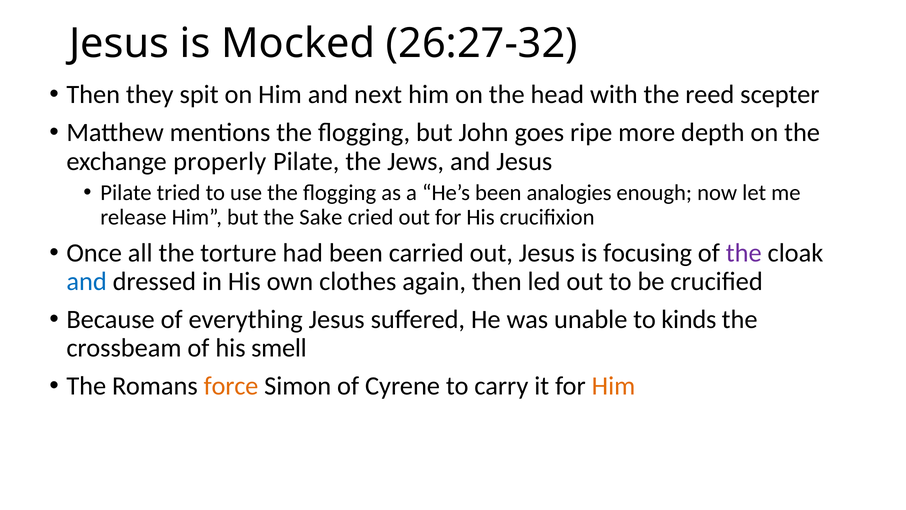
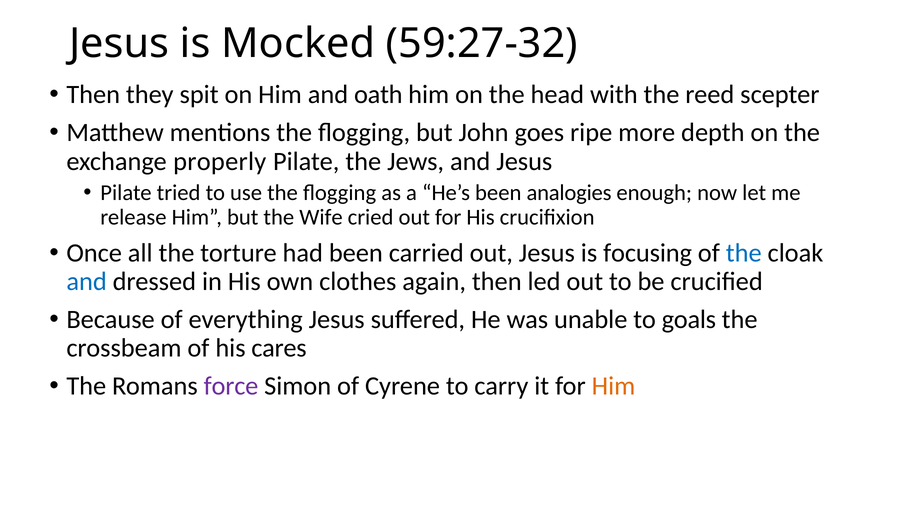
26:27-32: 26:27-32 -> 59:27-32 (482, 44)
next: next -> oath (378, 95)
Sake: Sake -> Wife (321, 217)
the colour: purple -> blue (744, 253)
kinds: kinds -> goals (689, 319)
smell: smell -> cares (279, 348)
force colour: orange -> purple (231, 386)
